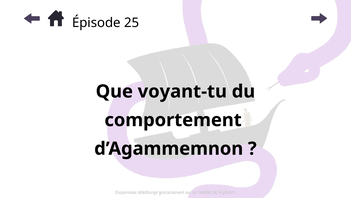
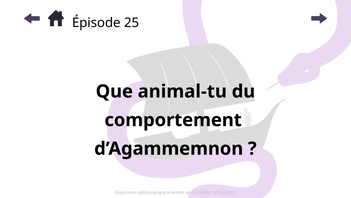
voyant-tu: voyant-tu -> animal-tu (182, 91)
